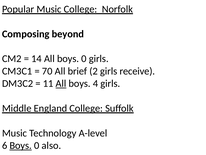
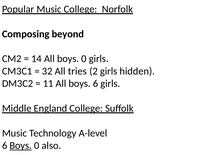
70: 70 -> 32 (47, 71)
brief: brief -> tries (77, 71)
receive: receive -> hidden (137, 71)
All underline: present -> none (61, 83)
boys 4: 4 -> 6 (95, 83)
